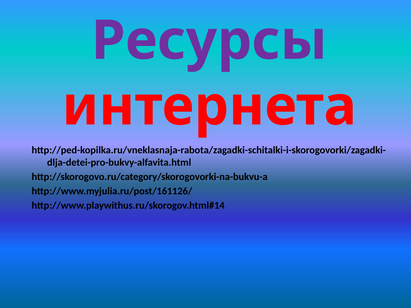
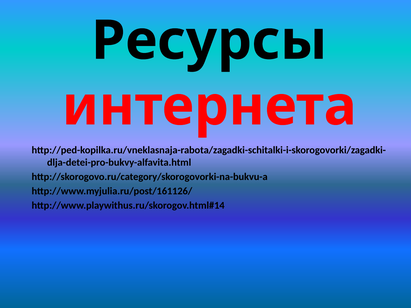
Ресурсы colour: purple -> black (209, 41)
